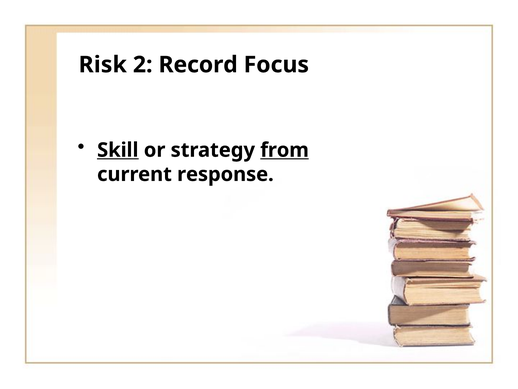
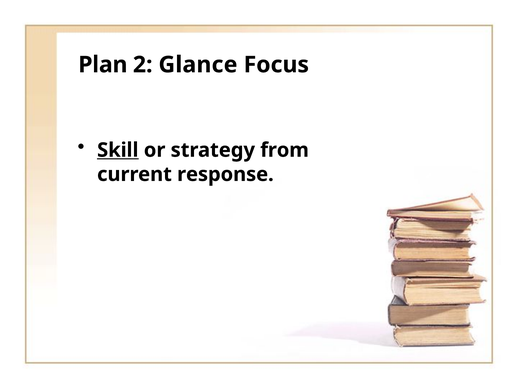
Risk: Risk -> Plan (103, 65)
Record: Record -> Glance (198, 65)
from underline: present -> none (285, 150)
